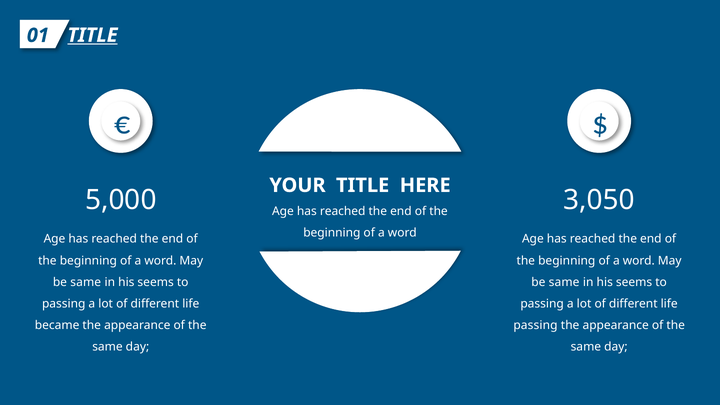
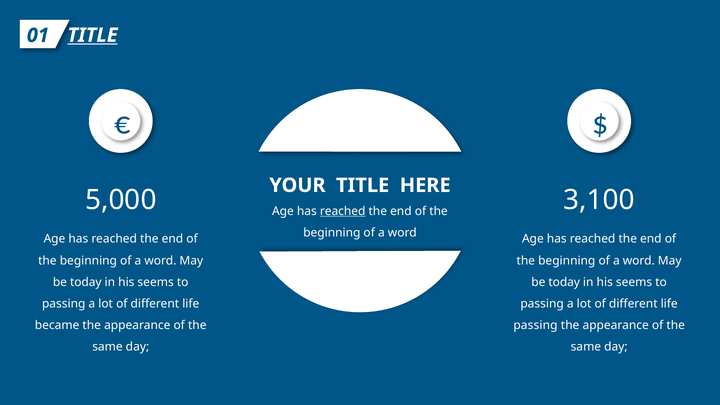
3,050: 3,050 -> 3,100 (599, 200)
reached underline: none -> present (343, 211)
same: same -> today (86, 282)
same: same -> today (564, 282)
